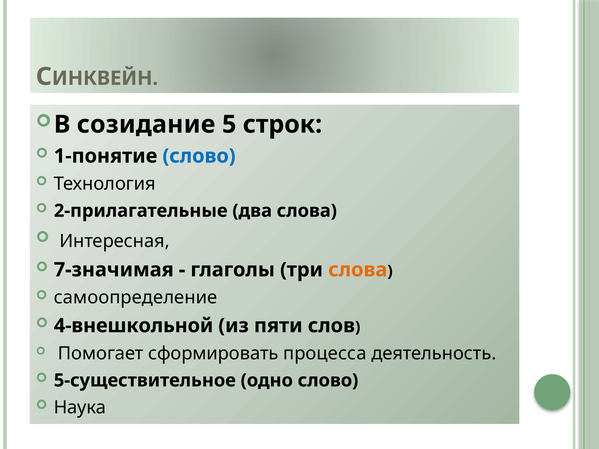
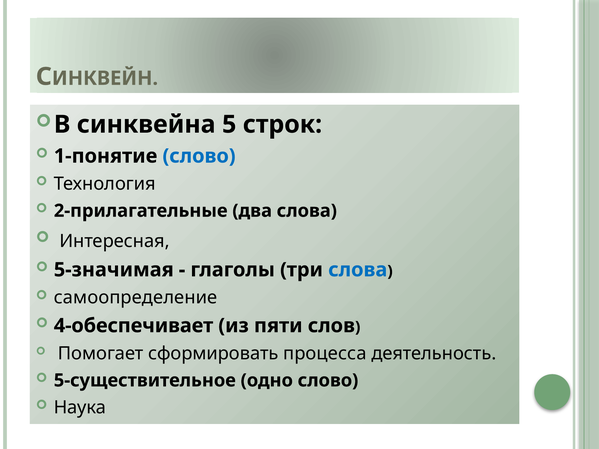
созидание: созидание -> синквейна (146, 124)
7-значимая: 7-значимая -> 5-значимая (114, 270)
слова colour: orange -> blue (358, 270)
4-внешкольной: 4-внешкольной -> 4-обеспечивает (134, 326)
